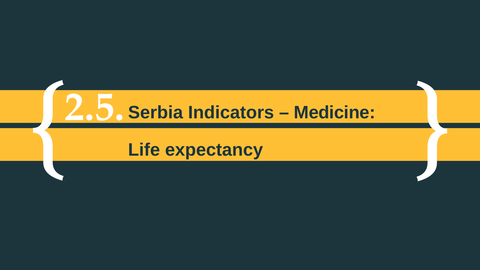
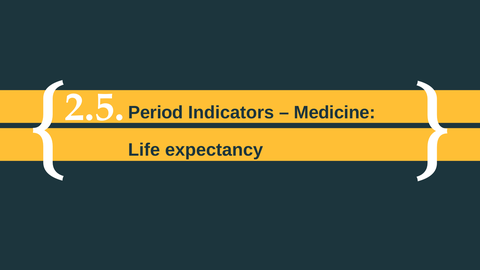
Serbia: Serbia -> Period (156, 113)
